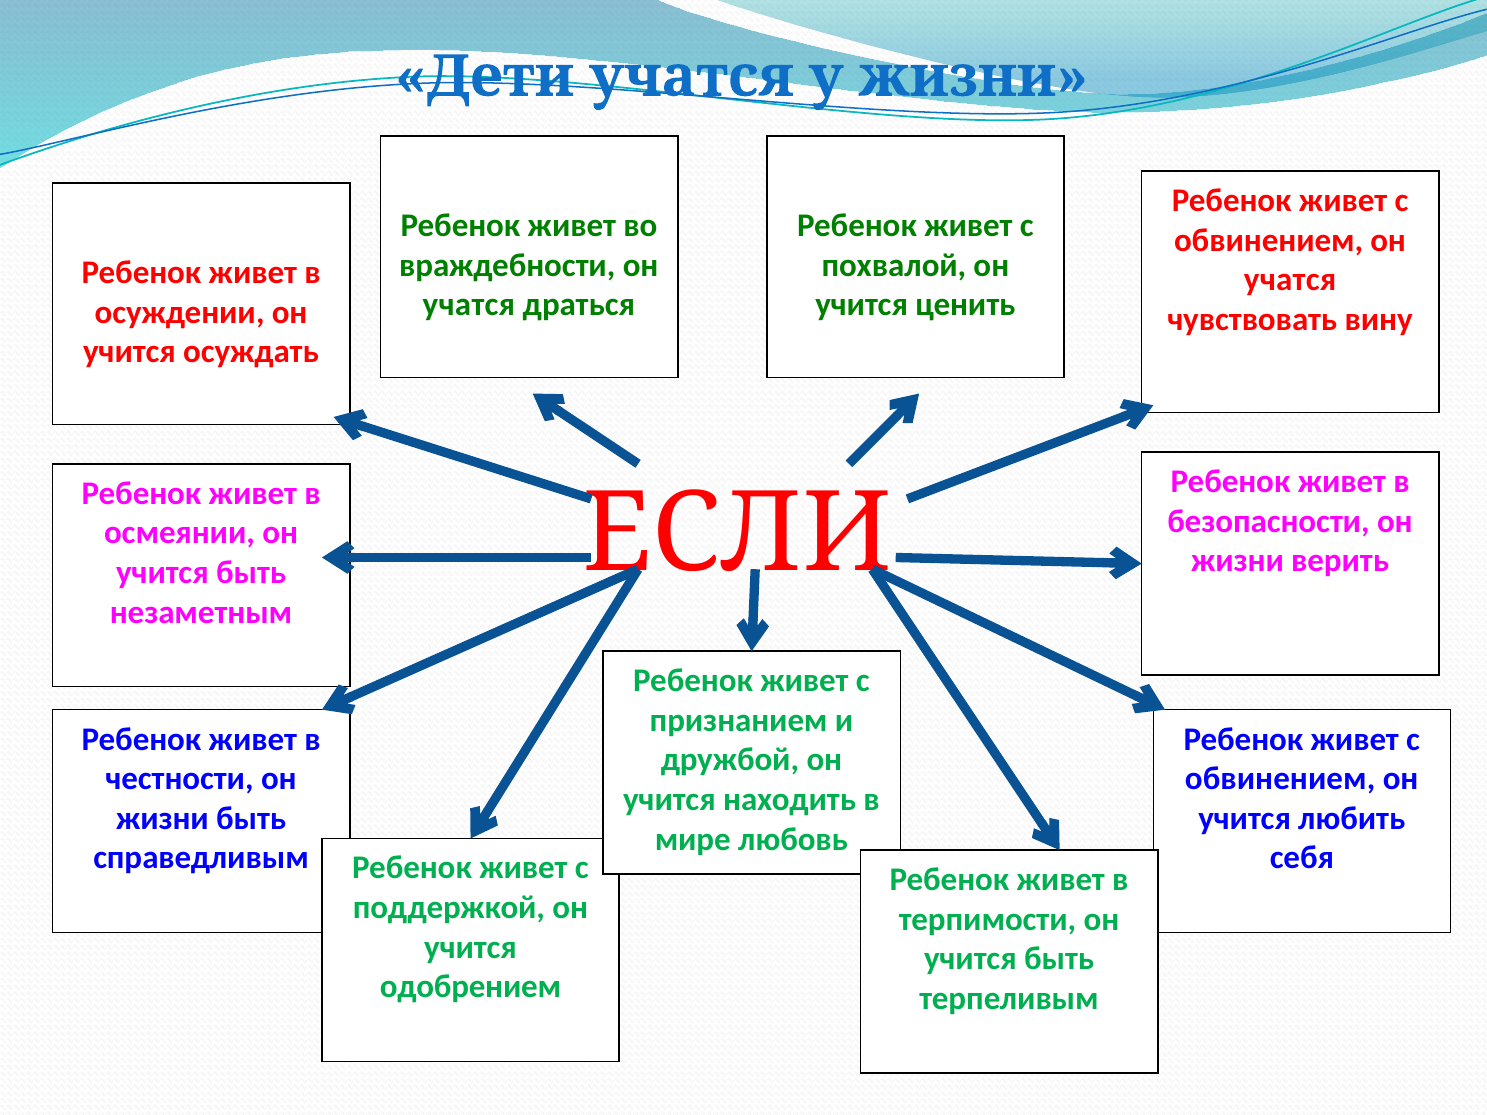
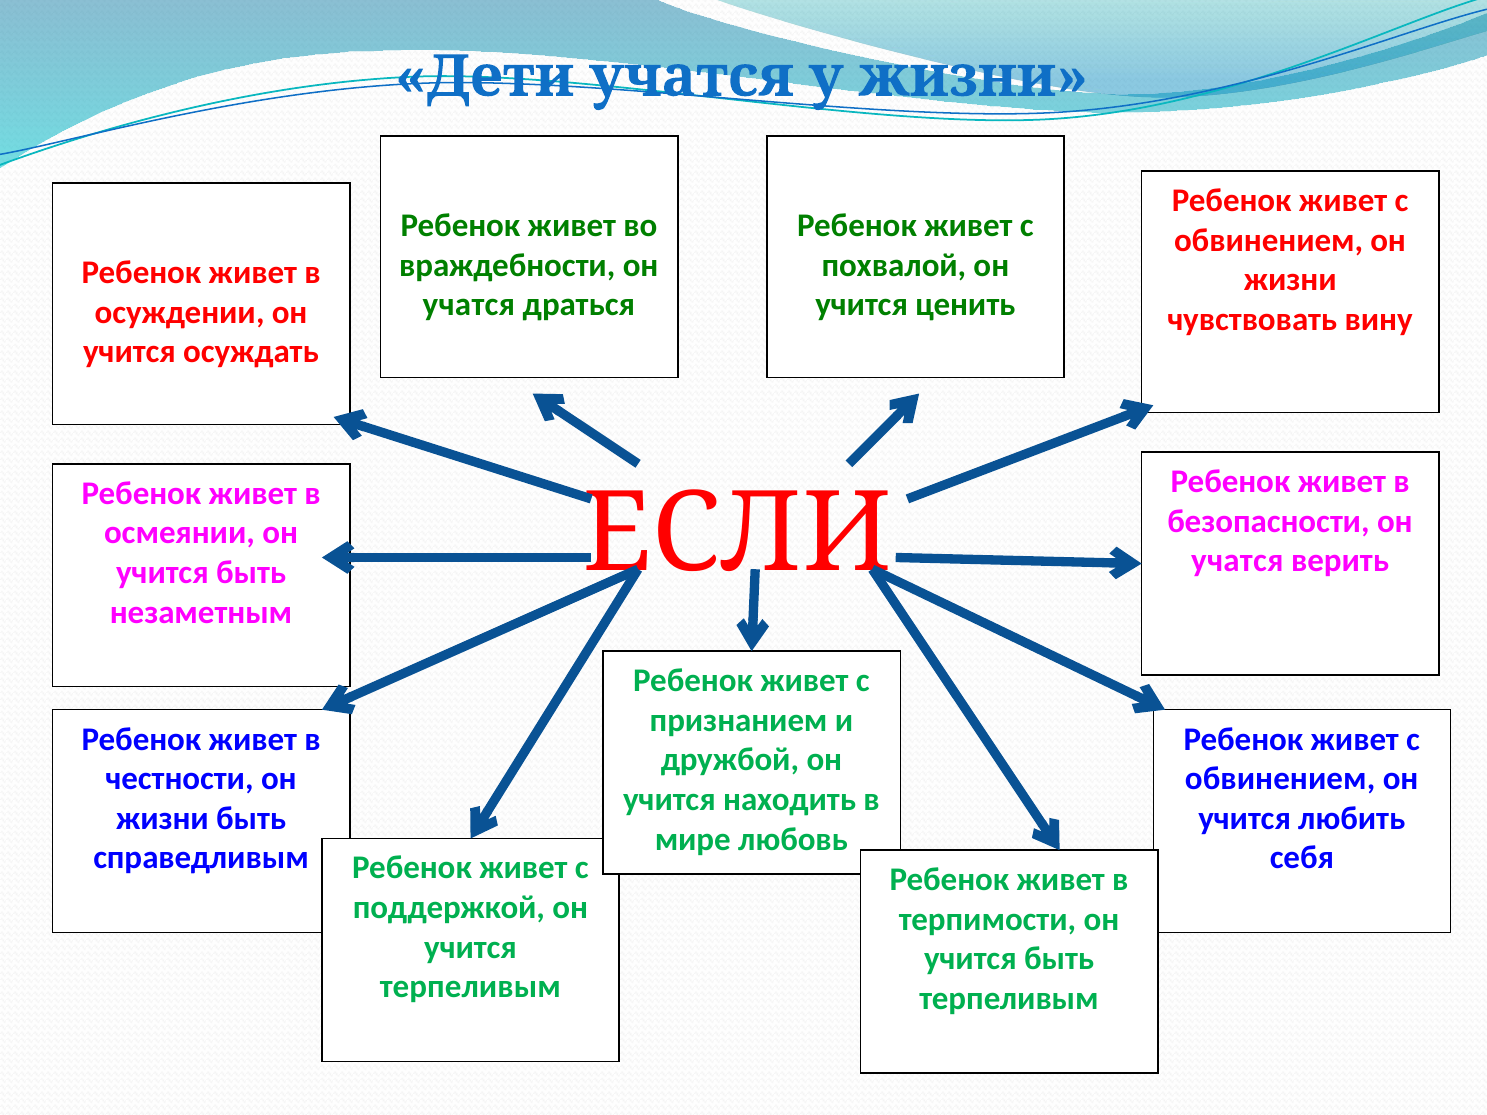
учатся: учатся -> жизни (1290, 280)
жизни: жизни -> учатся (1237, 561)
одобрением: одобрением -> терпеливым (470, 987)
